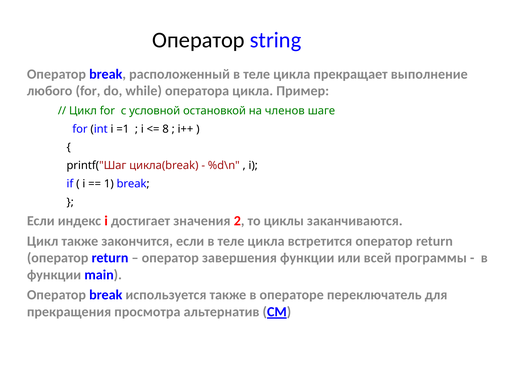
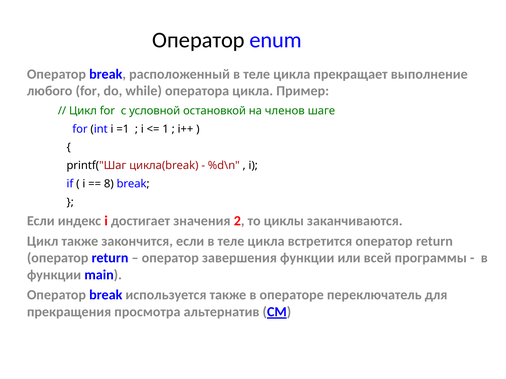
string: string -> enum (276, 40)
8: 8 -> 1 (166, 129)
1: 1 -> 8 (109, 184)
